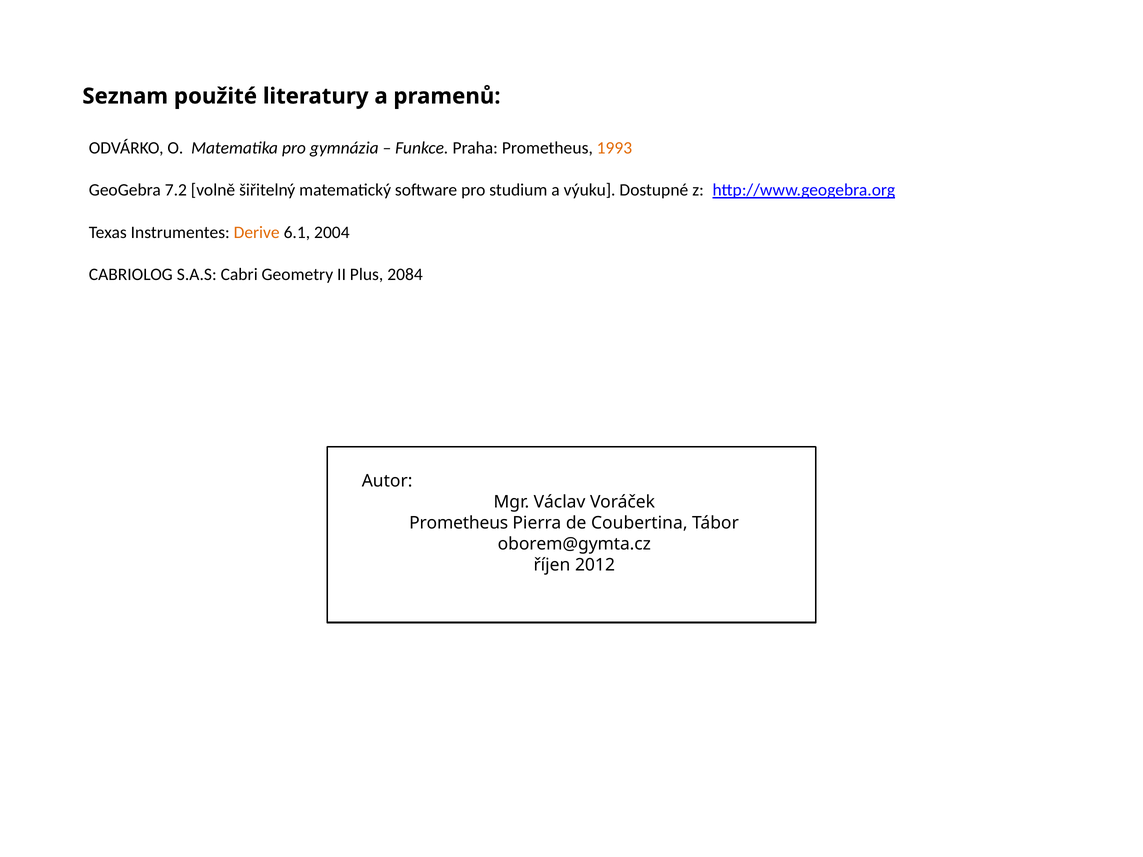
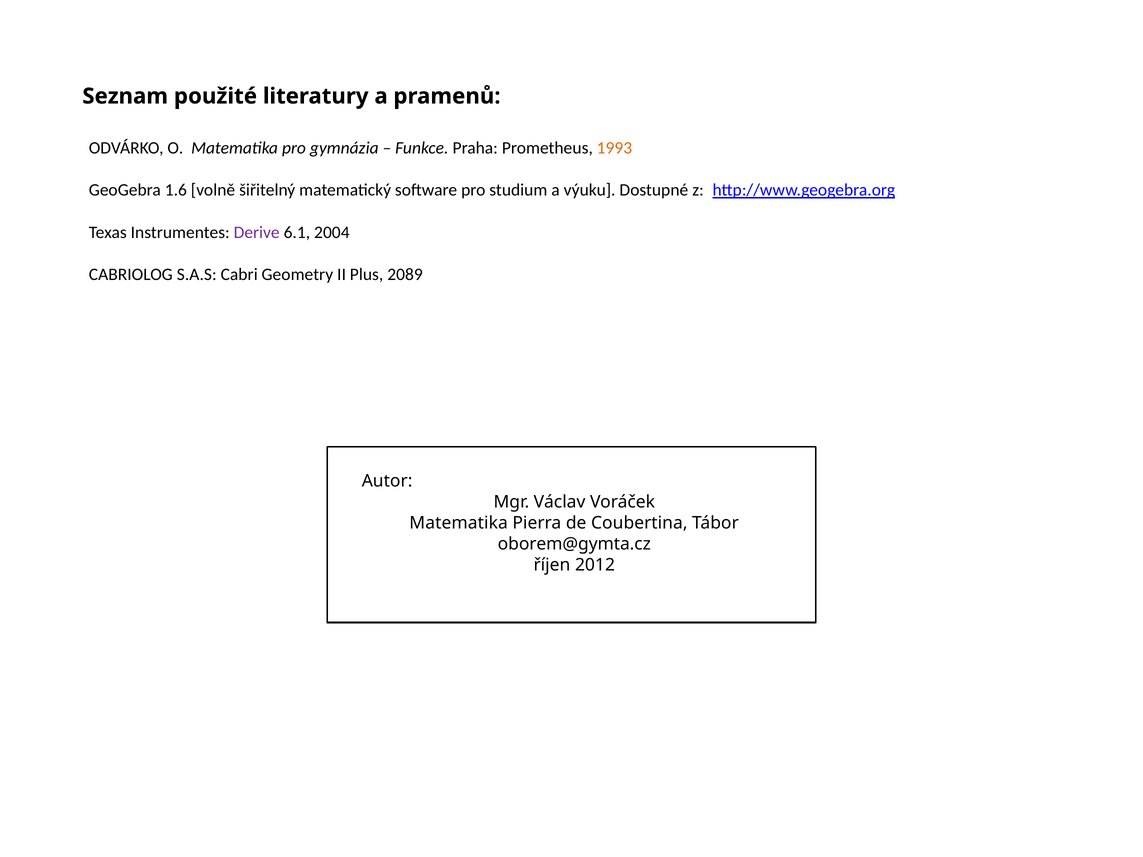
7.2: 7.2 -> 1.6 (176, 190)
Derive colour: orange -> purple (257, 233)
2084: 2084 -> 2089 (405, 275)
Prometheus: Prometheus -> Matematika (459, 523)
